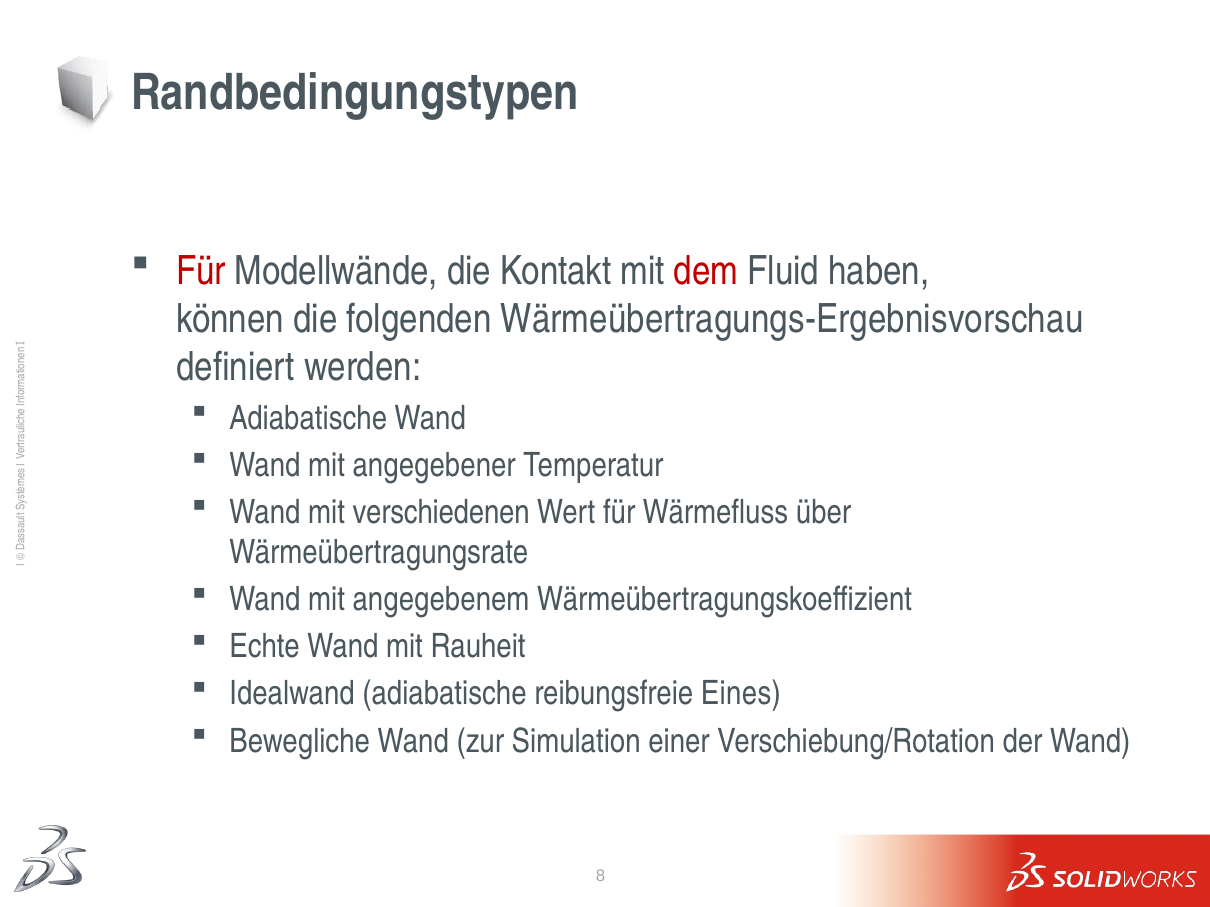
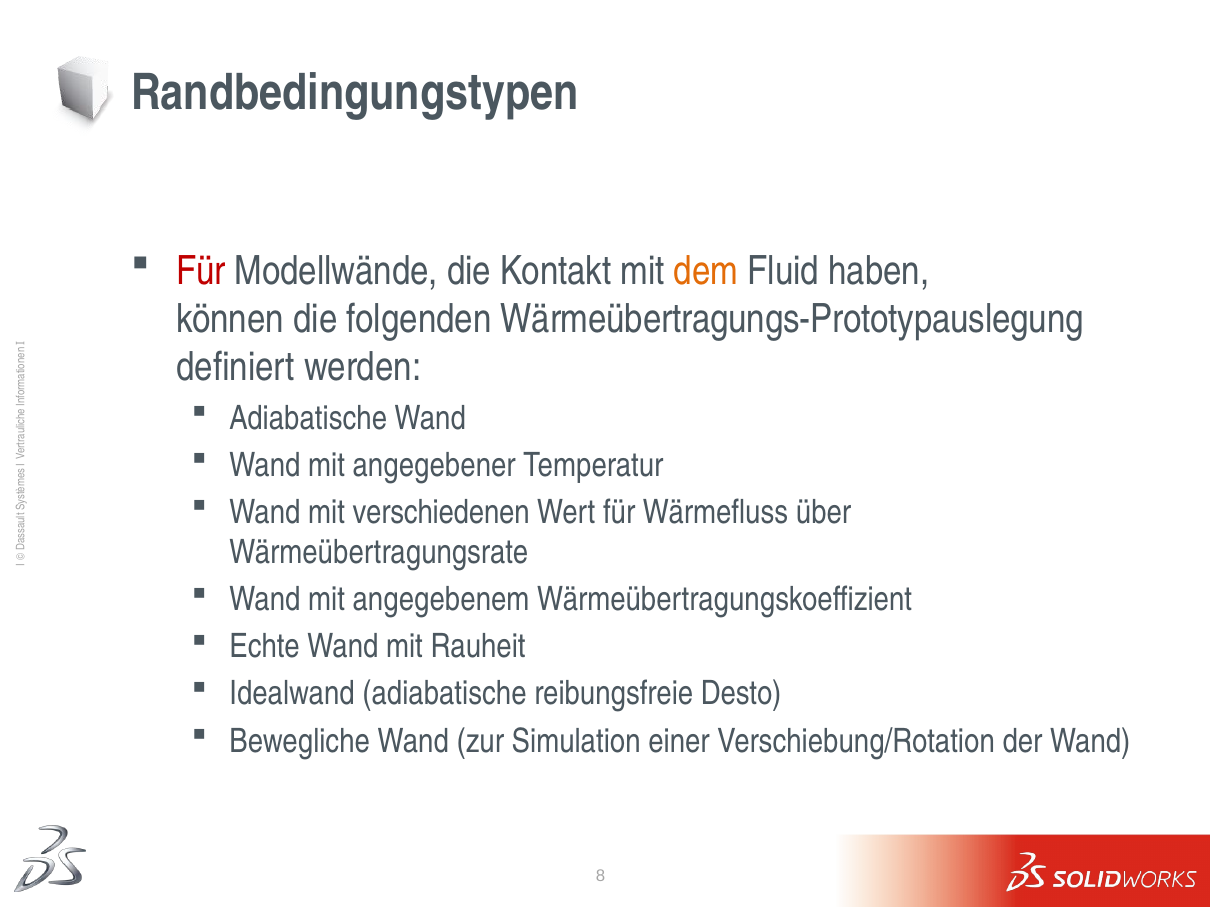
dem colour: red -> orange (706, 271)
Wärmeübertragungs-Ergebnisvorschau: Wärmeübertragungs-Ergebnisvorschau -> Wärmeübertragungs-Prototypauslegung (792, 319)
Eines: Eines -> Desto (741, 694)
